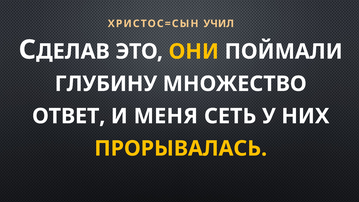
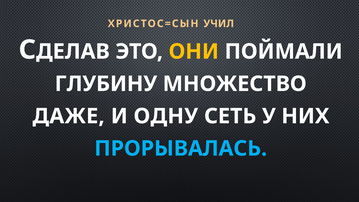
ОТВЕТ: ОТВЕТ -> ДАЖЕ (69, 116)
МЕНЯ: МЕНЯ -> ОДНУ (166, 116)
ПРОРЫВАЛАСЬ colour: yellow -> light blue (181, 148)
